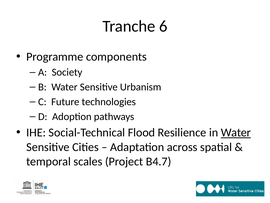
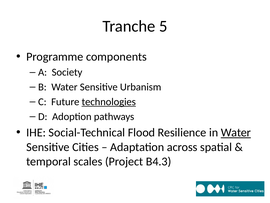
6: 6 -> 5 (163, 26)
technologies underline: none -> present (109, 102)
B4.7: B4.7 -> B4.3 (159, 161)
